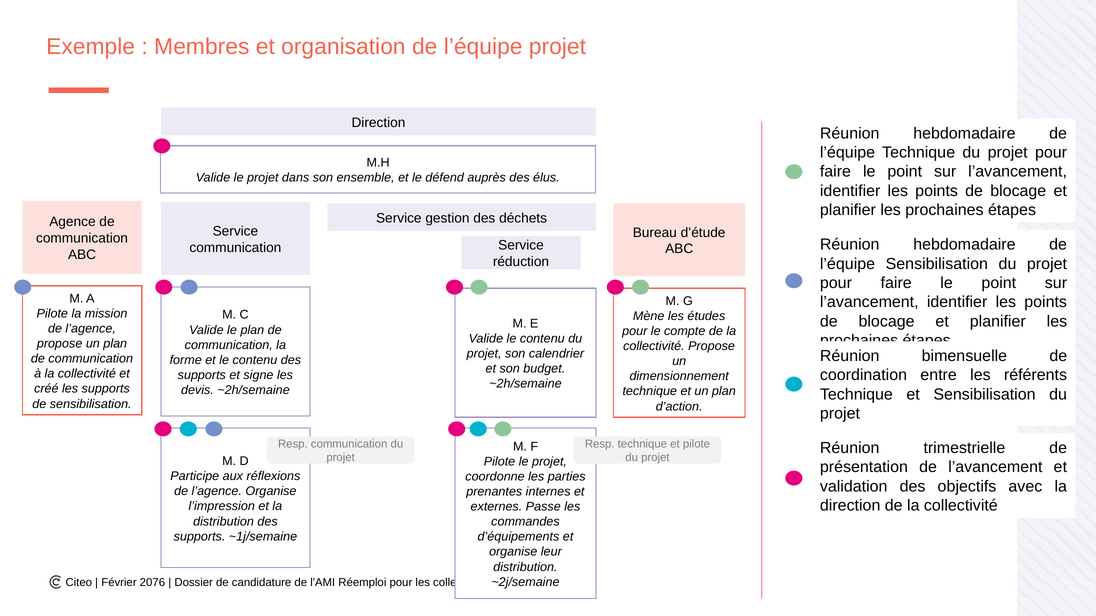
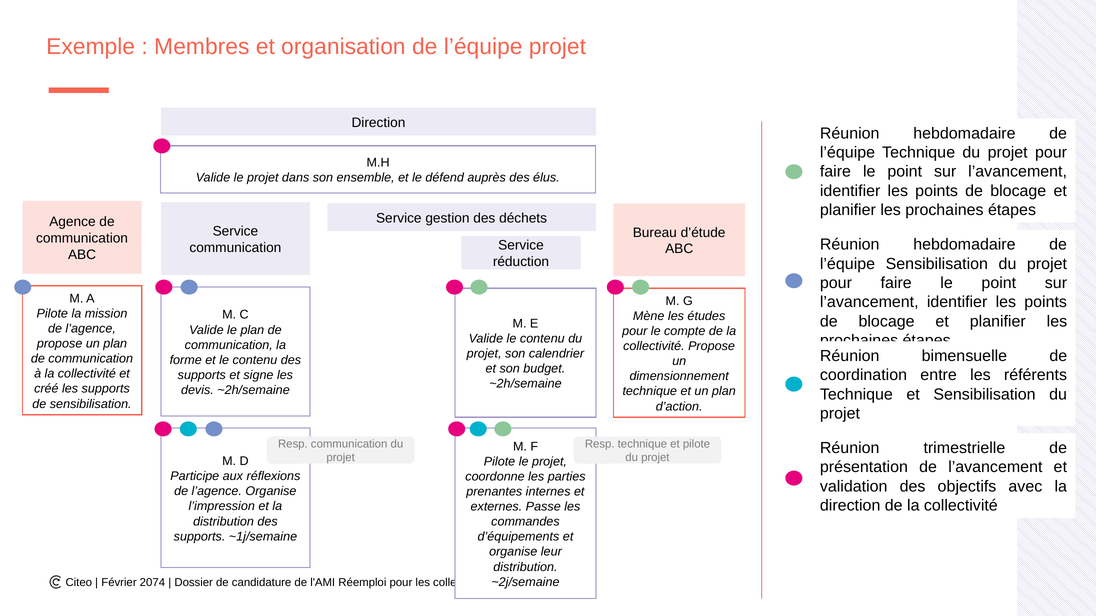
2076: 2076 -> 2074 (152, 583)
